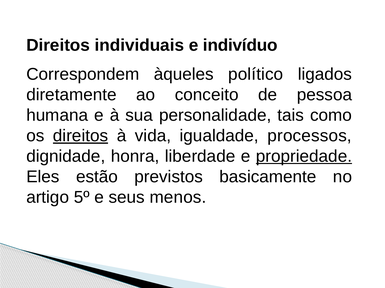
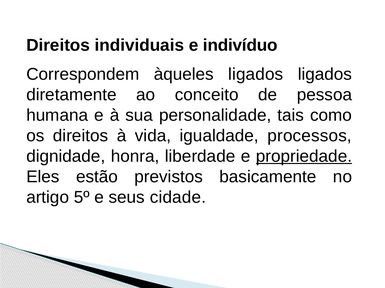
àqueles político: político -> ligados (256, 75)
direitos underline: present -> none (81, 136)
menos: menos -> cidade (178, 198)
